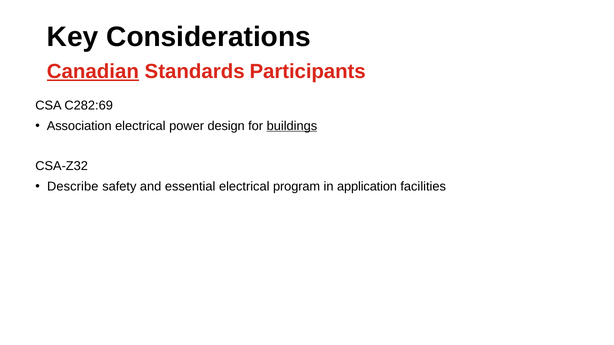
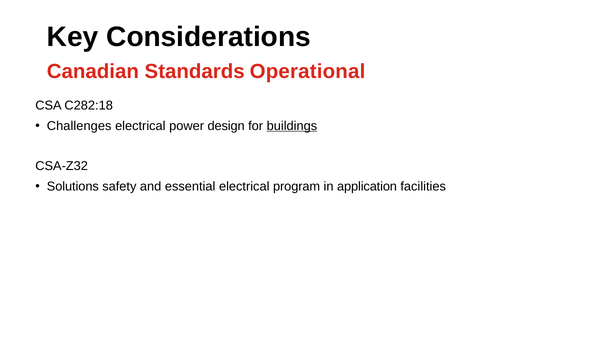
Canadian underline: present -> none (93, 72)
Participants: Participants -> Operational (307, 72)
C282:69: C282:69 -> C282:18 (89, 106)
Association: Association -> Challenges (79, 126)
Describe: Describe -> Solutions (73, 187)
